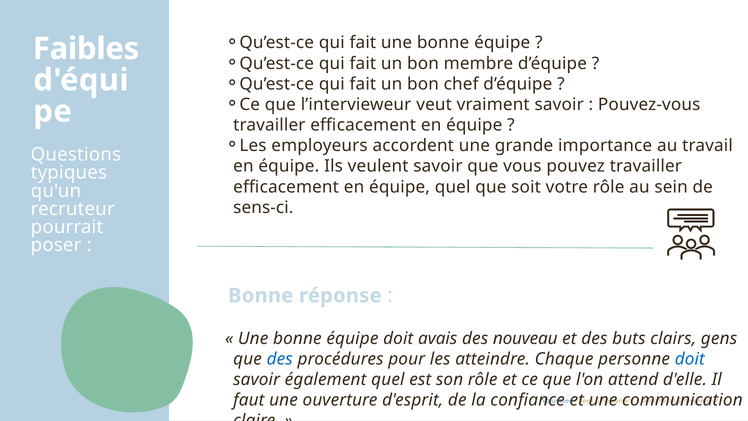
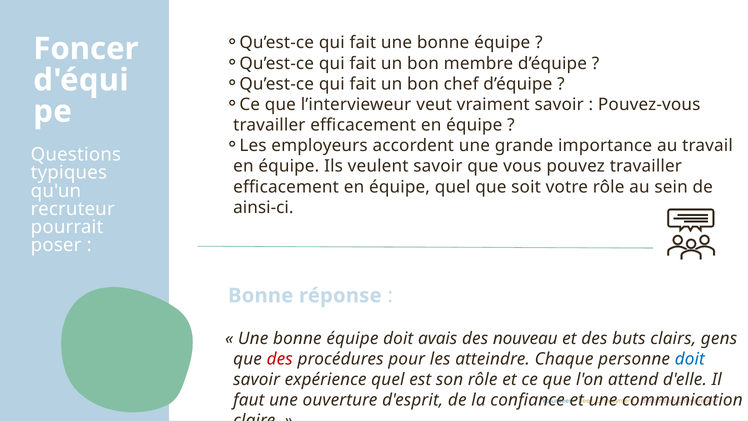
Faibles: Faibles -> Foncer (86, 49)
sens-ci: sens-ci -> ainsi-ci (263, 207)
des colour: blue -> red (280, 359)
également: également -> expérience (326, 379)
